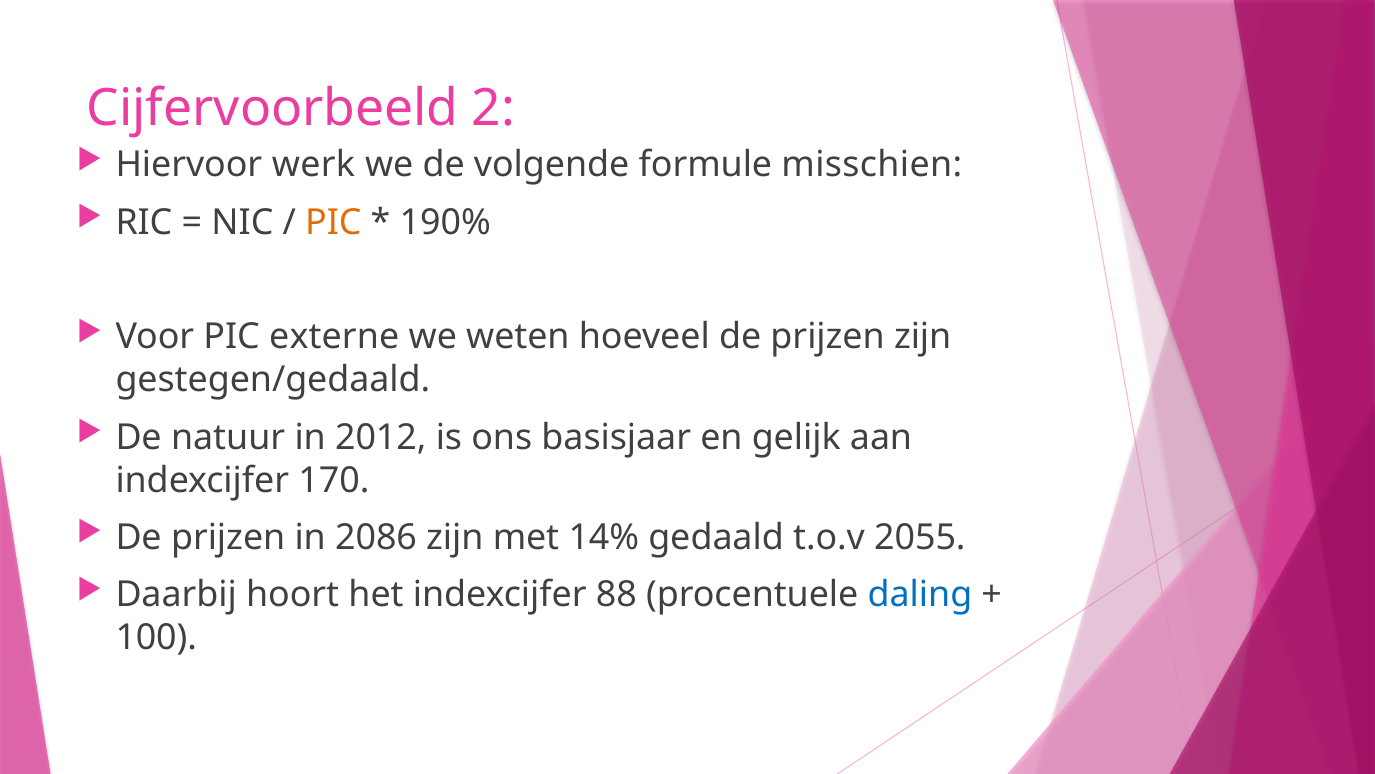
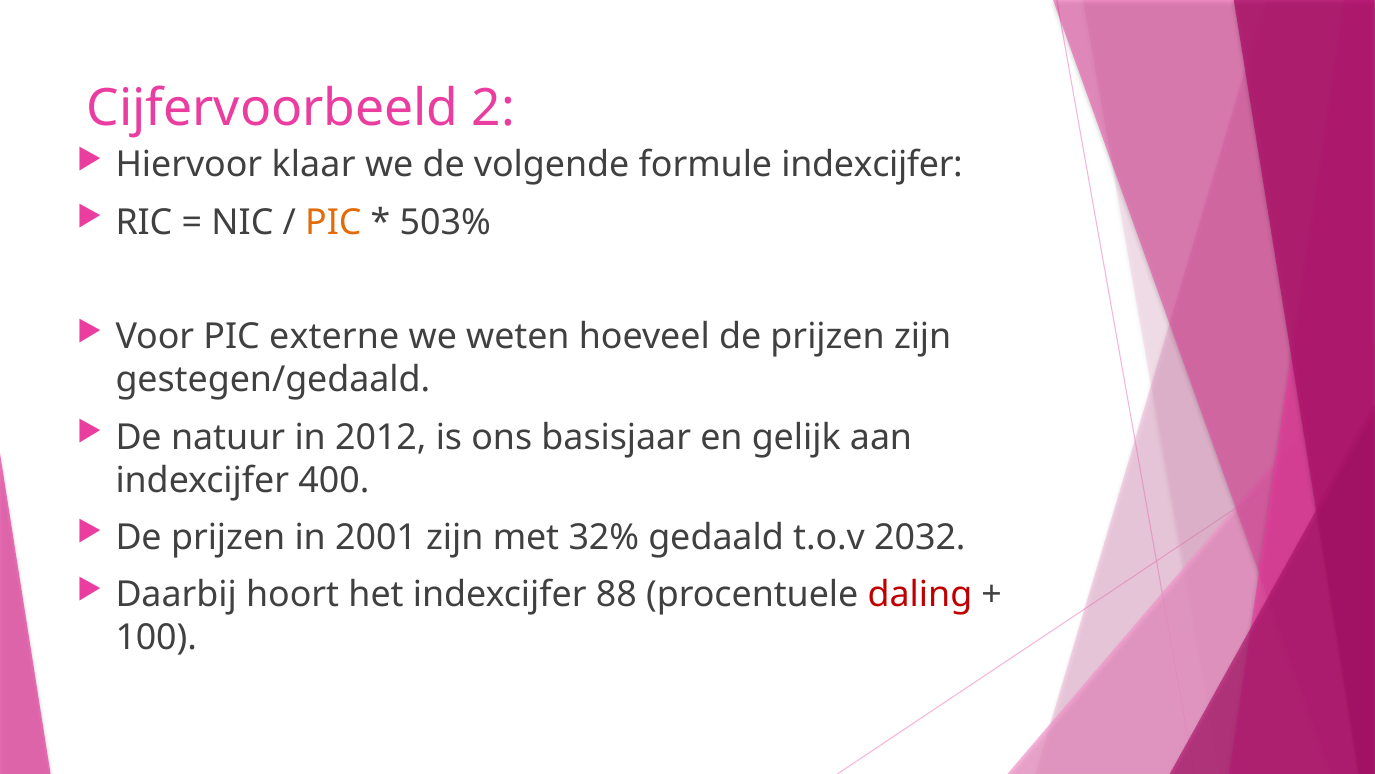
werk: werk -> klaar (314, 165)
formule misschien: misschien -> indexcijfer (872, 165)
190%: 190% -> 503% (445, 222)
170: 170 -> 400 (334, 480)
2086: 2086 -> 2001 (376, 537)
14%: 14% -> 32% (604, 537)
2055: 2055 -> 2032 (920, 537)
daling colour: blue -> red (920, 594)
